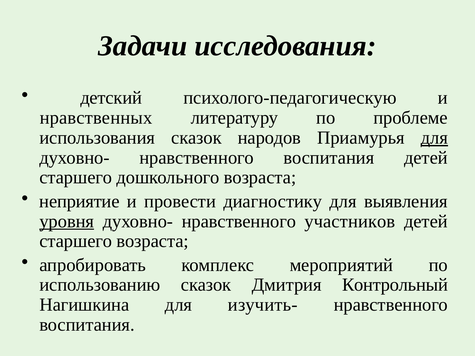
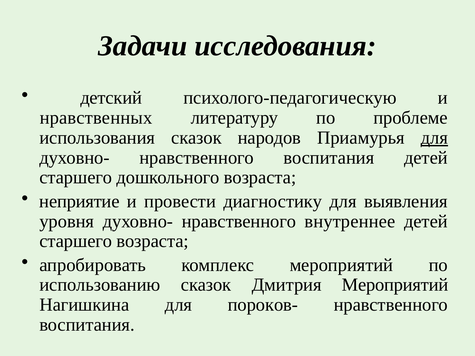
уровня underline: present -> none (67, 221)
участников: участников -> внутреннее (350, 221)
Дмитрия Контрольный: Контрольный -> Мероприятий (395, 285)
изучить-: изучить- -> пороков- (263, 305)
